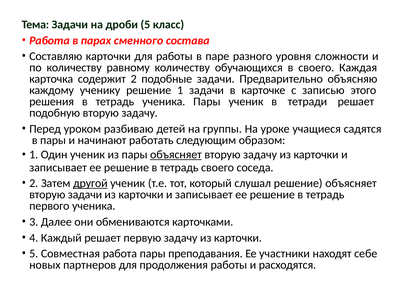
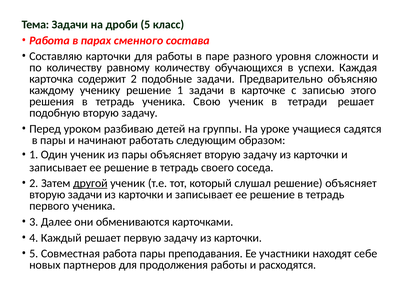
в своего: своего -> успехи (316, 68)
ученика Пары: Пары -> Свою (207, 102)
объясняет underline: present -> none (176, 155)
